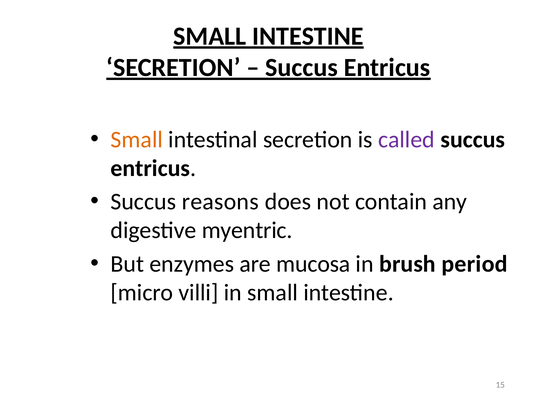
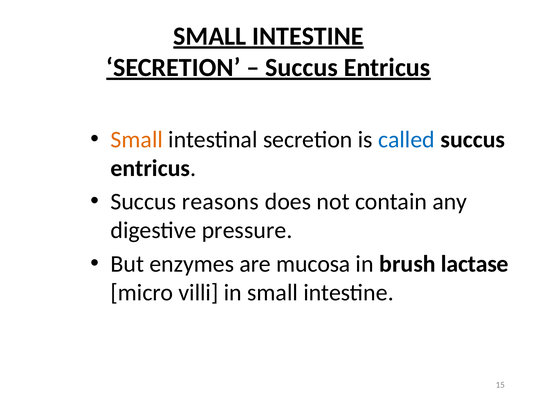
called colour: purple -> blue (406, 140)
myentric: myentric -> pressure (247, 230)
period: period -> lactase (475, 264)
